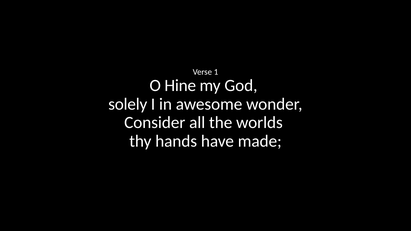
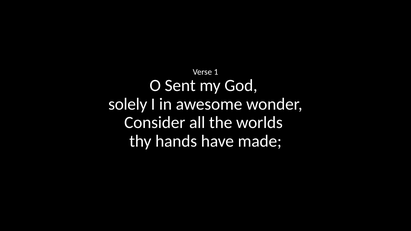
Hine: Hine -> Sent (180, 86)
